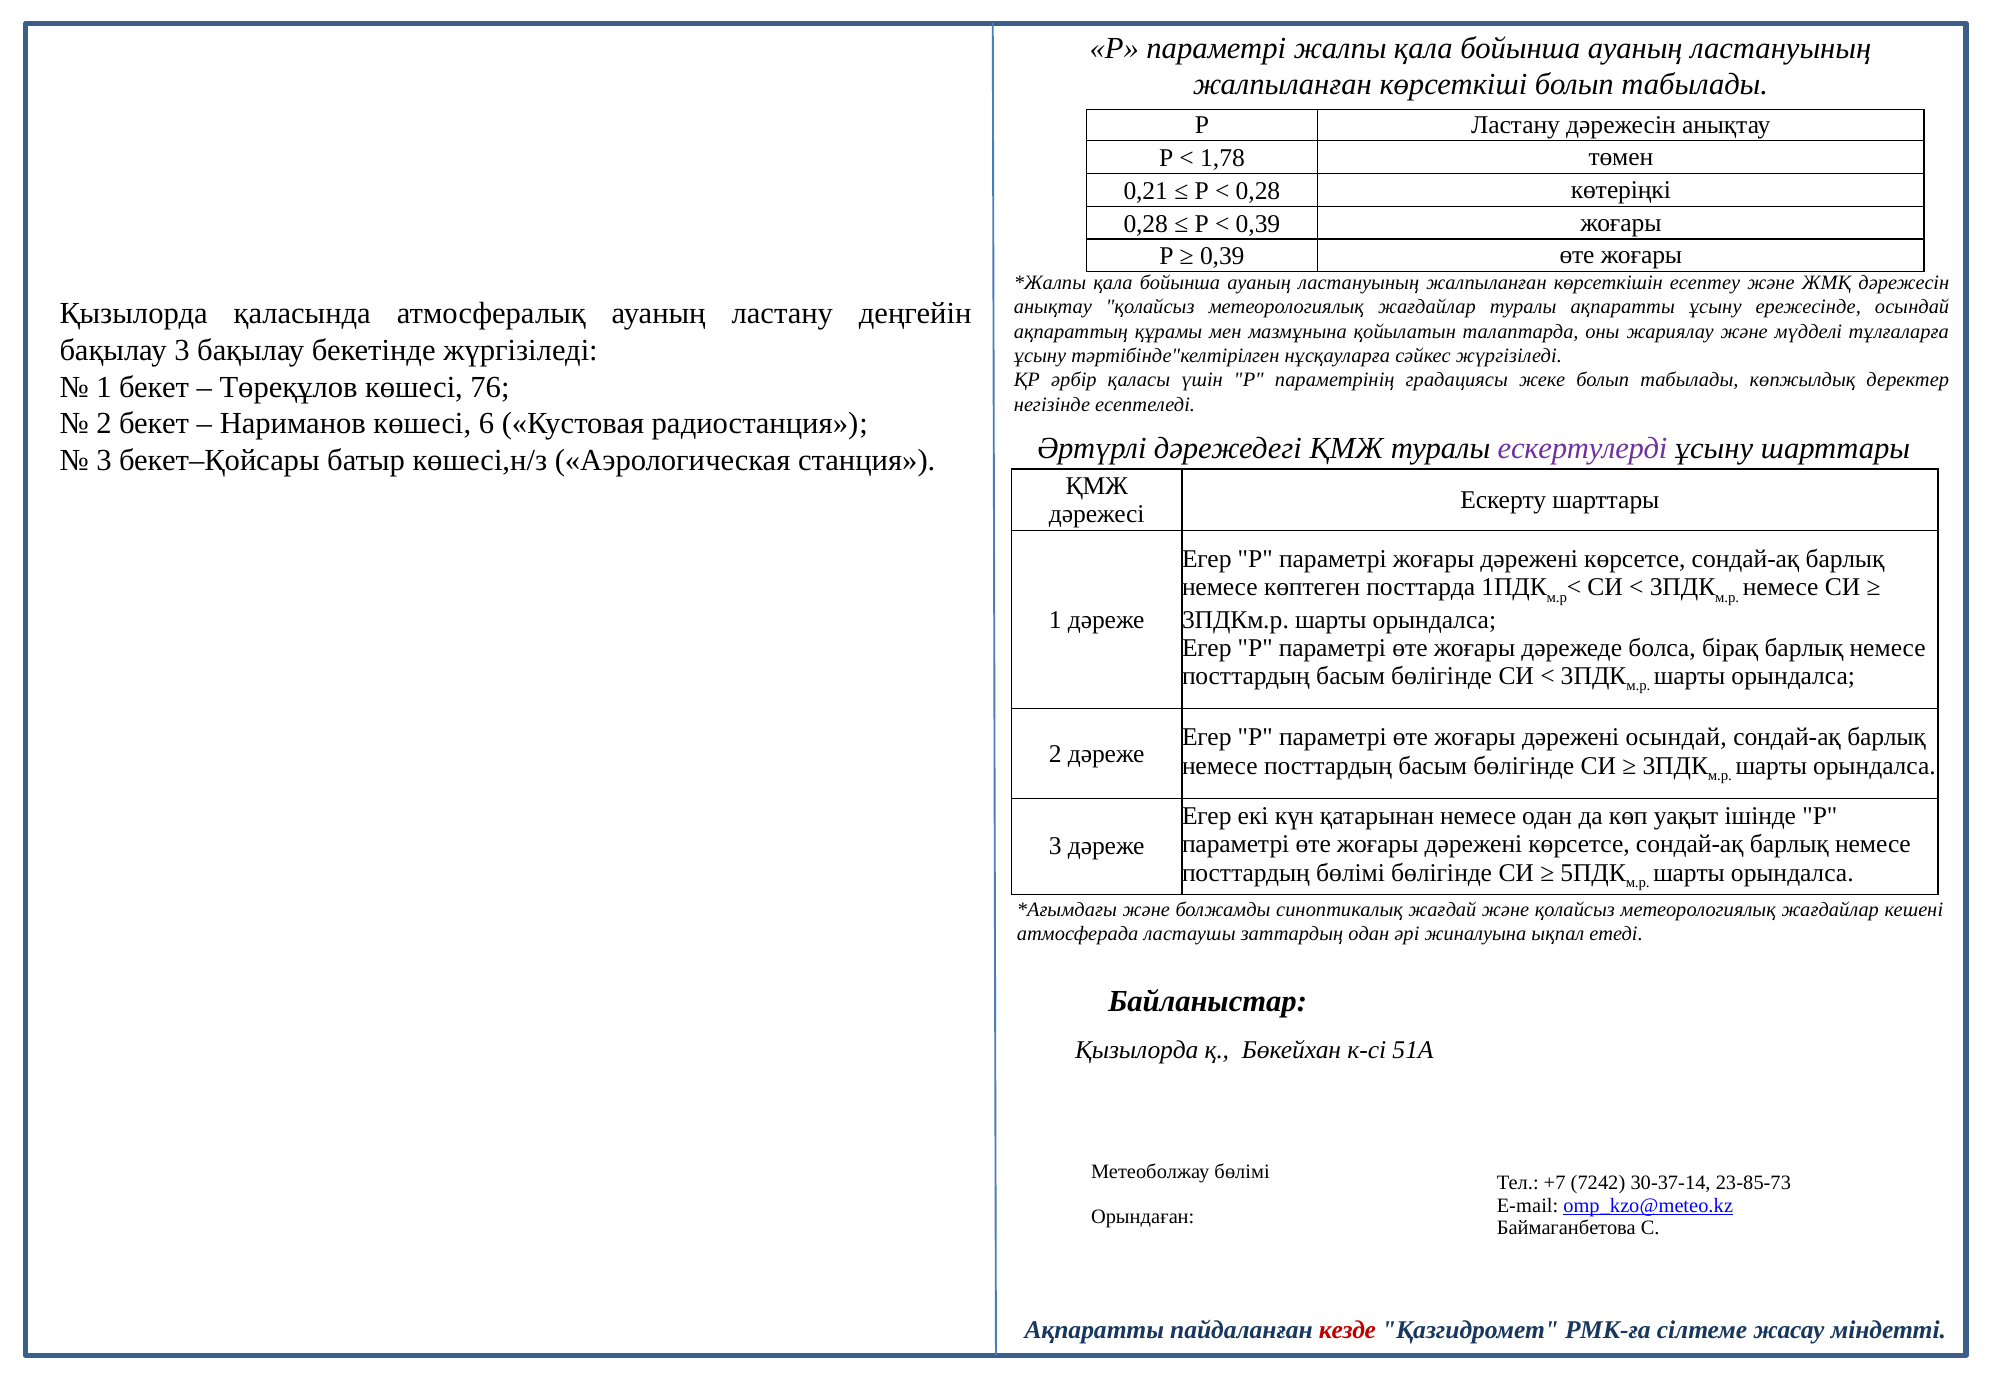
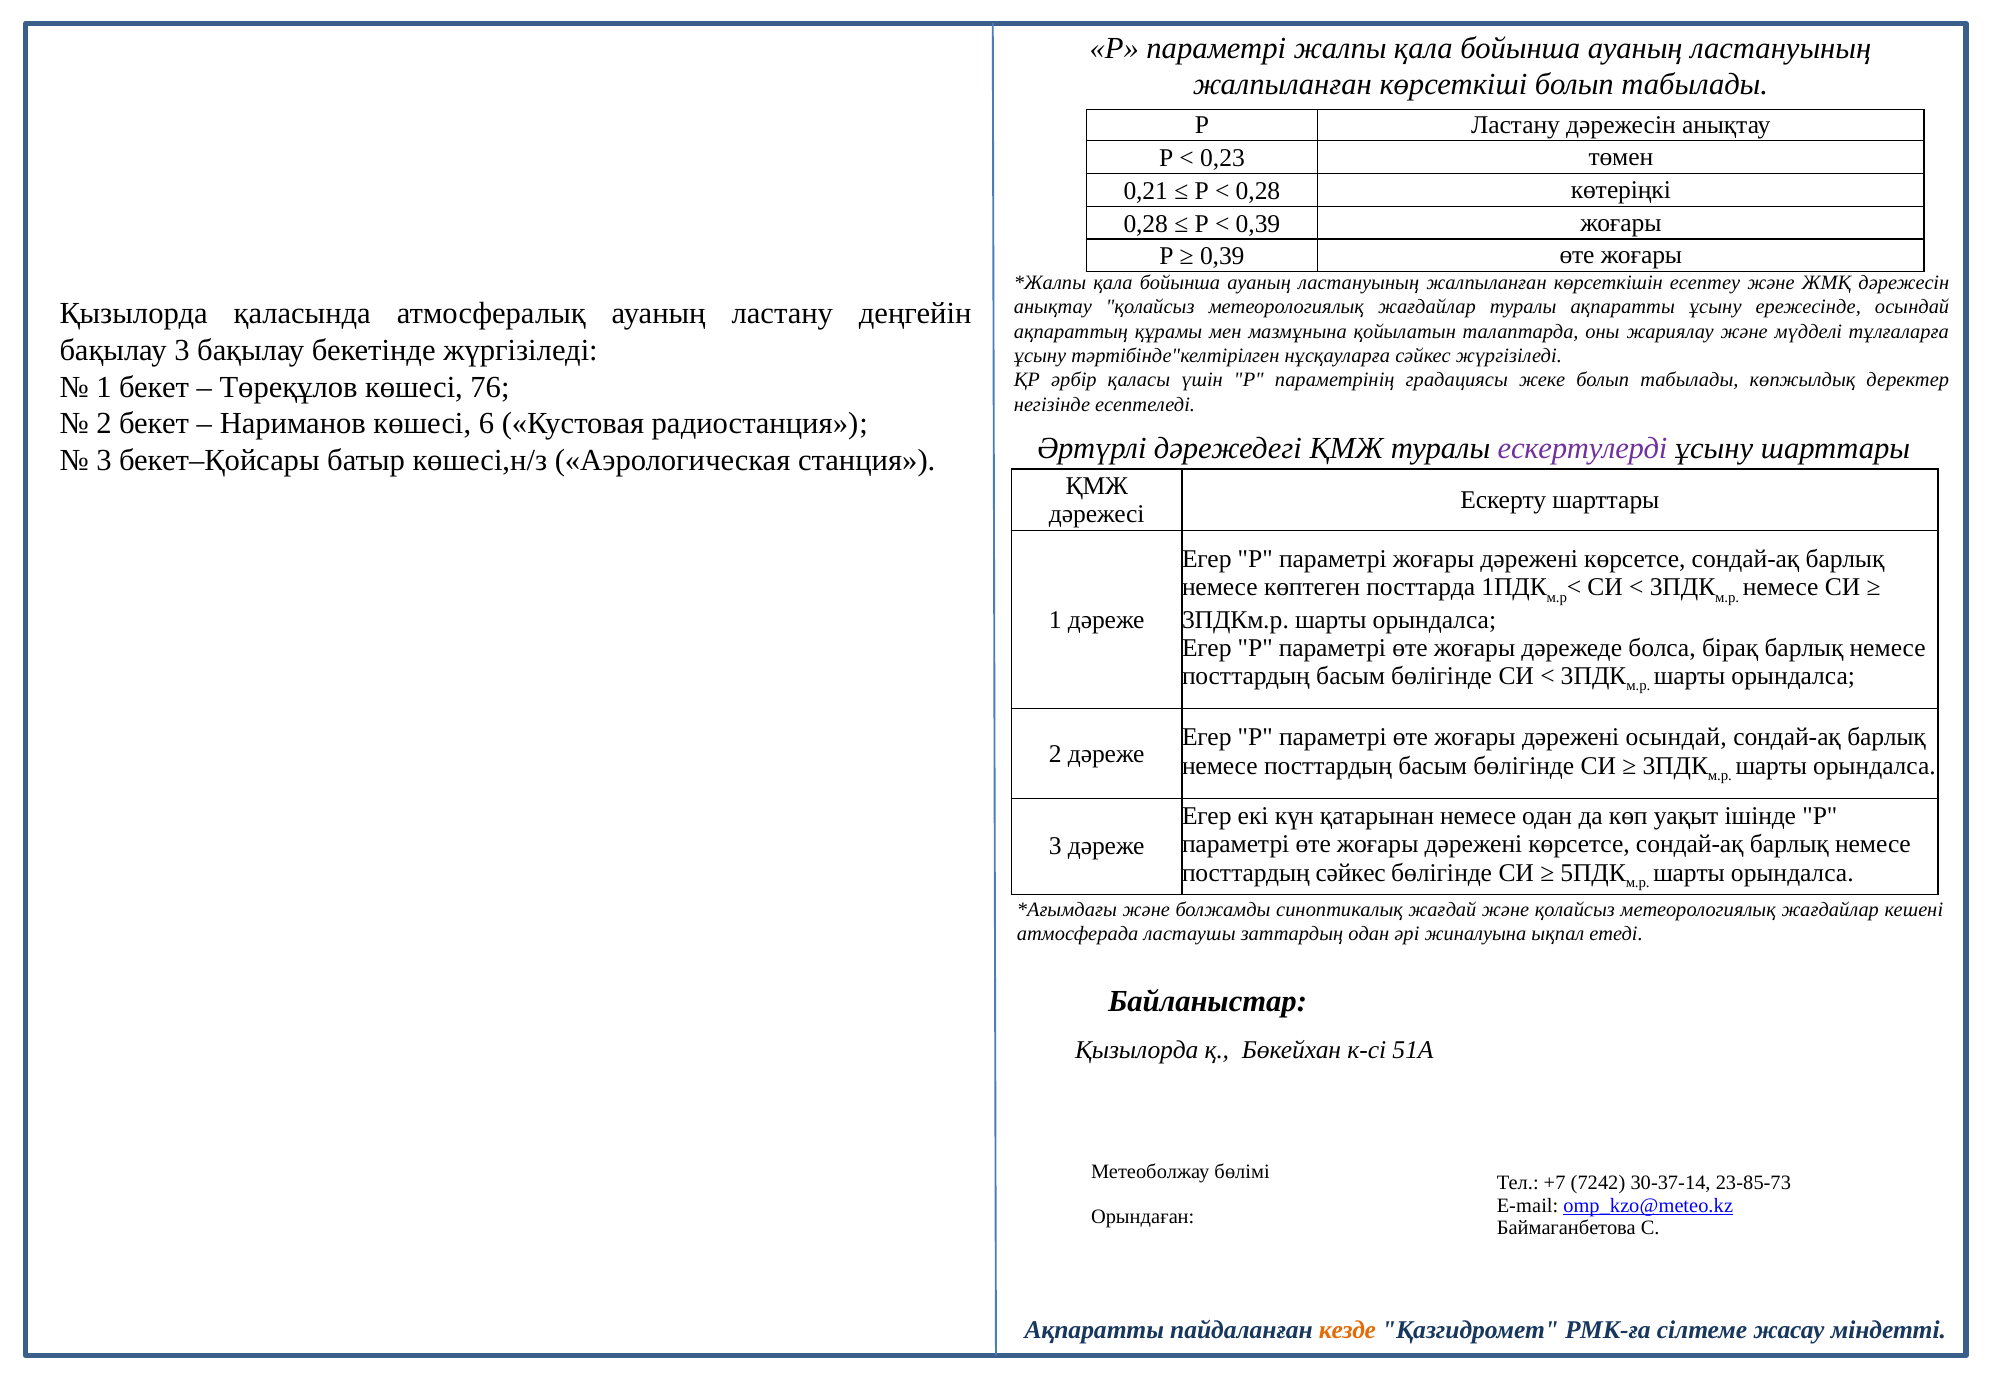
1,78: 1,78 -> 0,23 (1223, 158)
посттардың бөлімі: бөлімі -> сәйкес (1351, 873)
кезде colour: red -> orange (1347, 1330)
